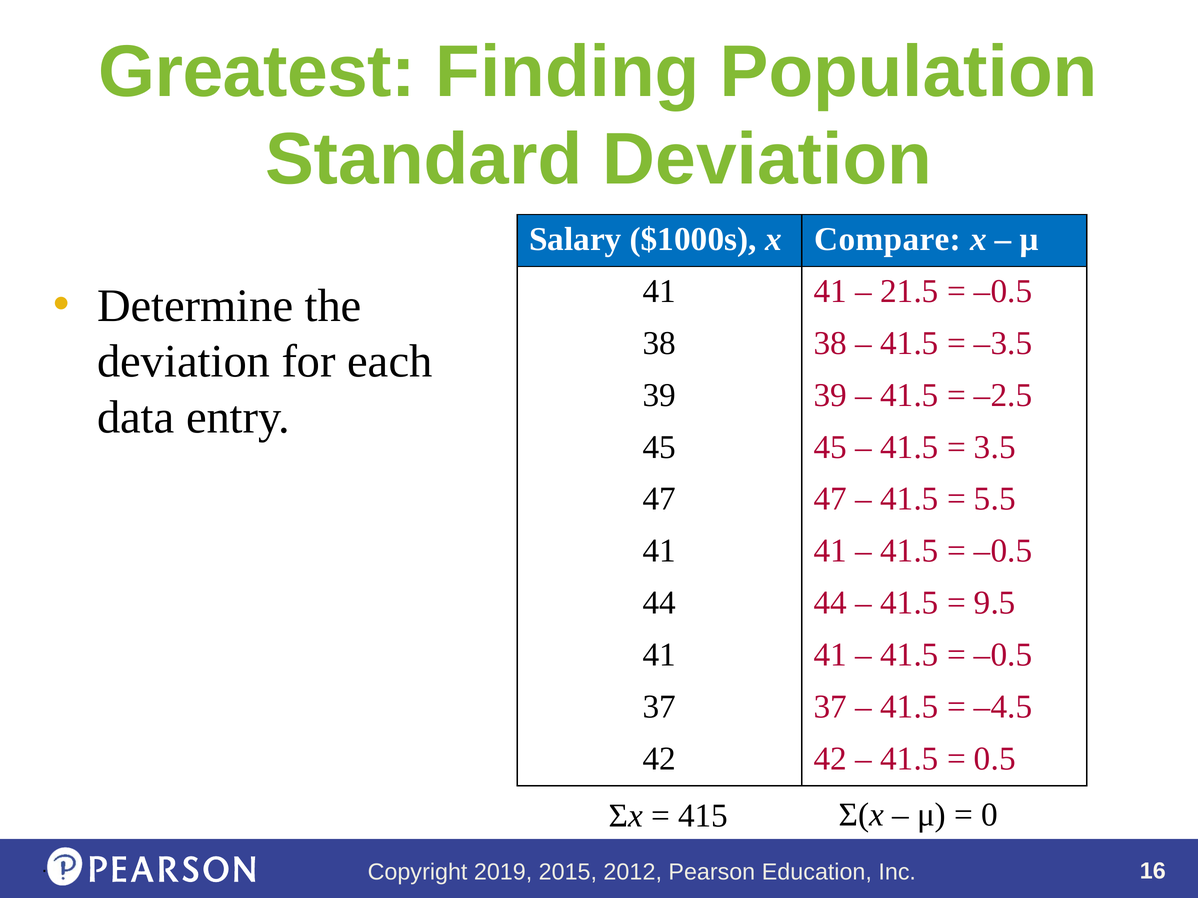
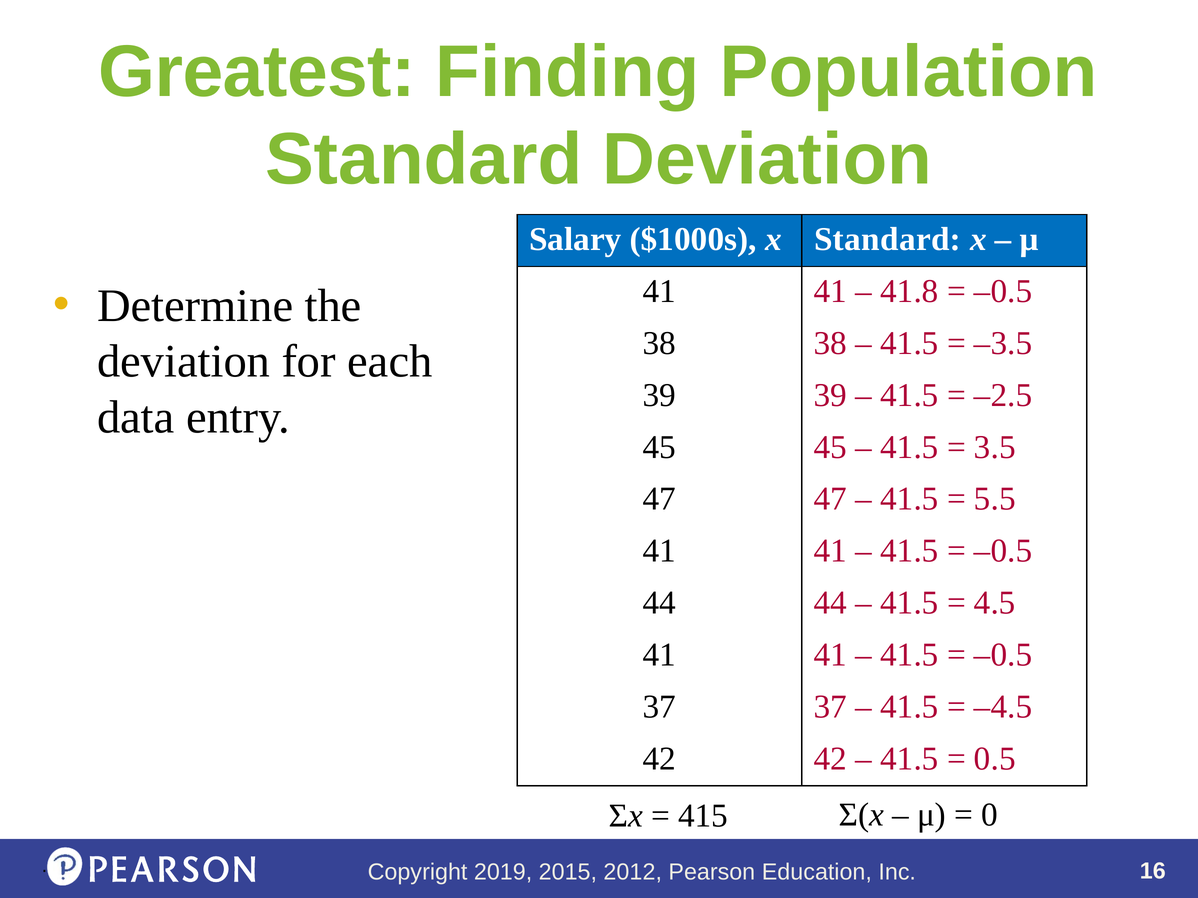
x Compare: Compare -> Standard (888, 239)
21.5: 21.5 -> 41.8 (909, 291)
9.5: 9.5 -> 4.5 (995, 603)
